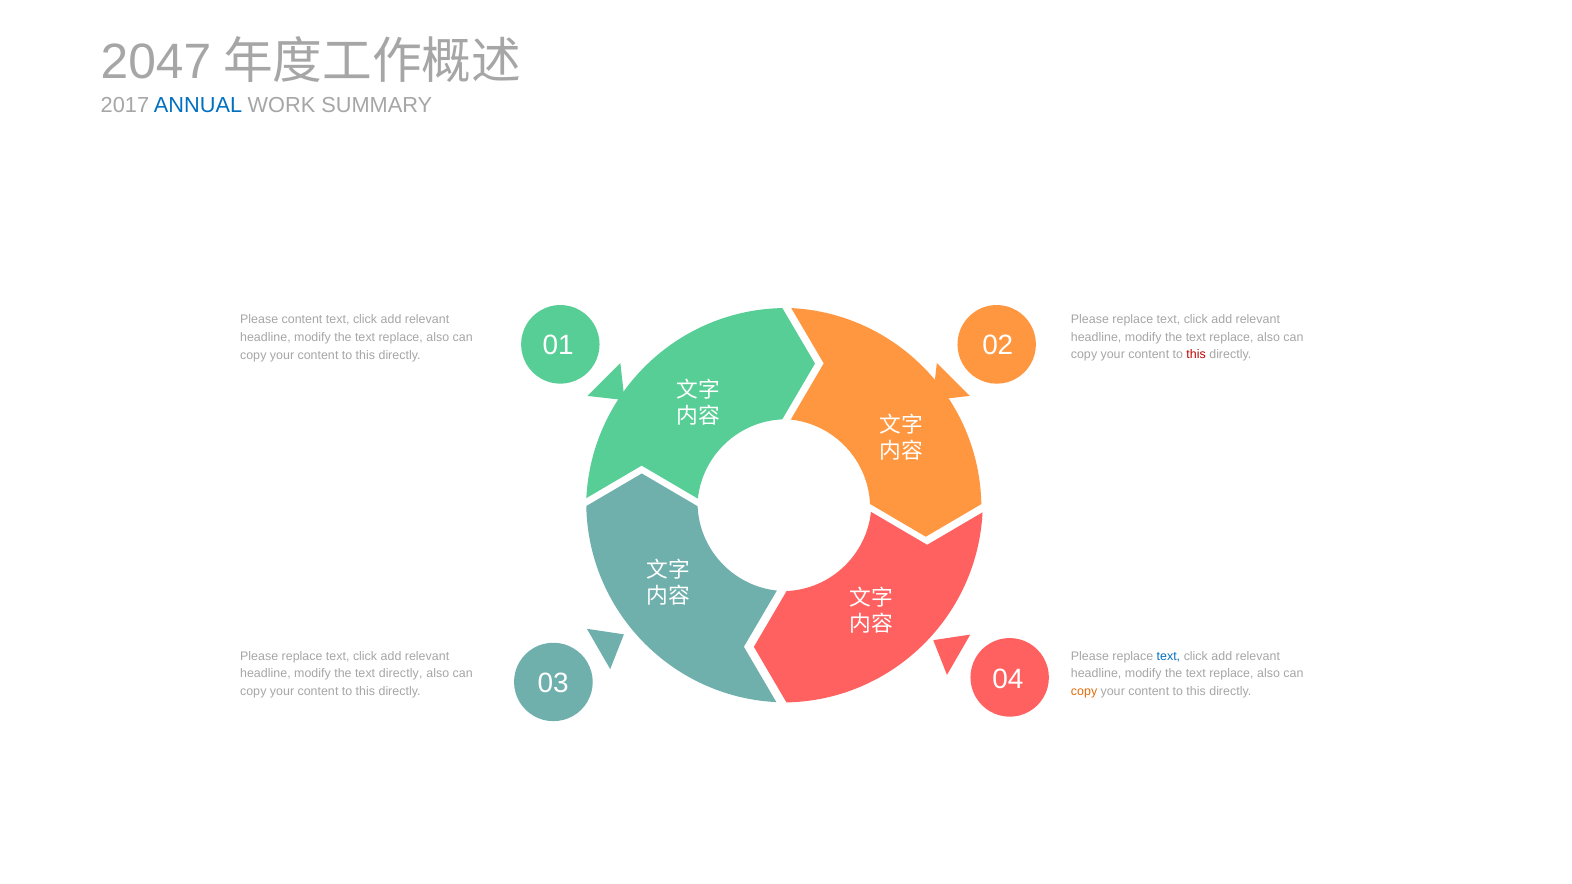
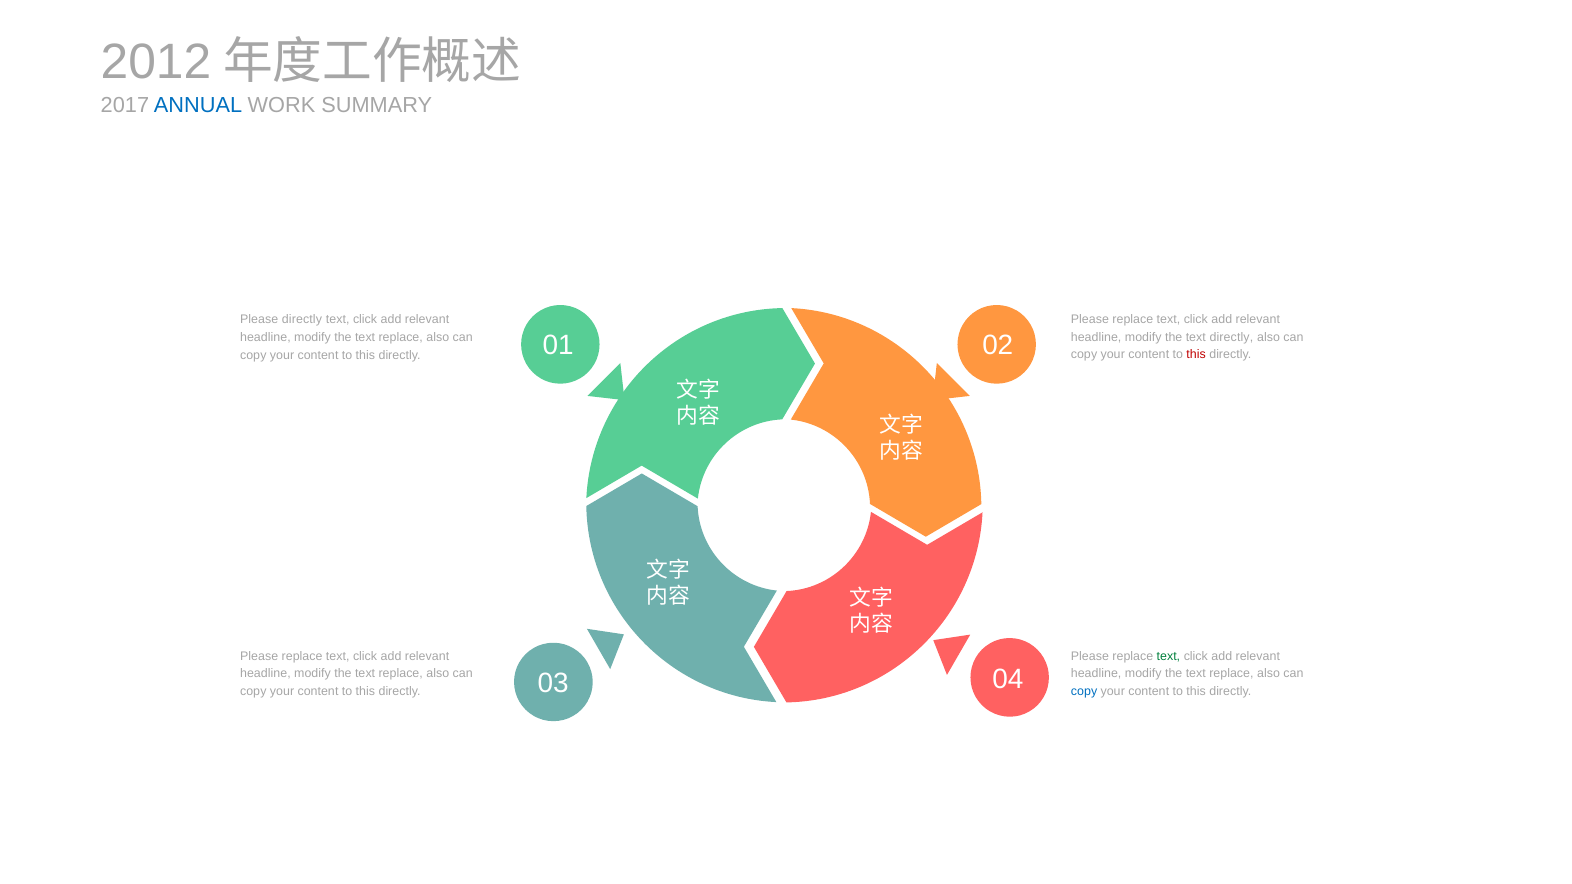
2047: 2047 -> 2012 (156, 62)
Please content: content -> directly (302, 320)
replace: replace -> directly (1231, 337)
text colour: blue -> green (1168, 656)
directly: directly -> replace (401, 674)
copy colour: orange -> blue (1084, 692)
